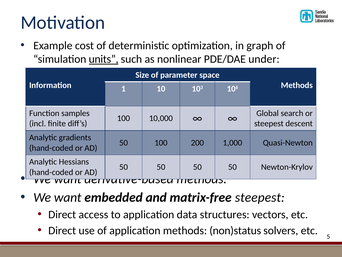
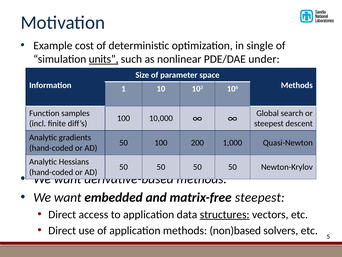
graph: graph -> single (260, 45)
structures underline: none -> present (225, 214)
non)status: non)status -> non)based (235, 230)
